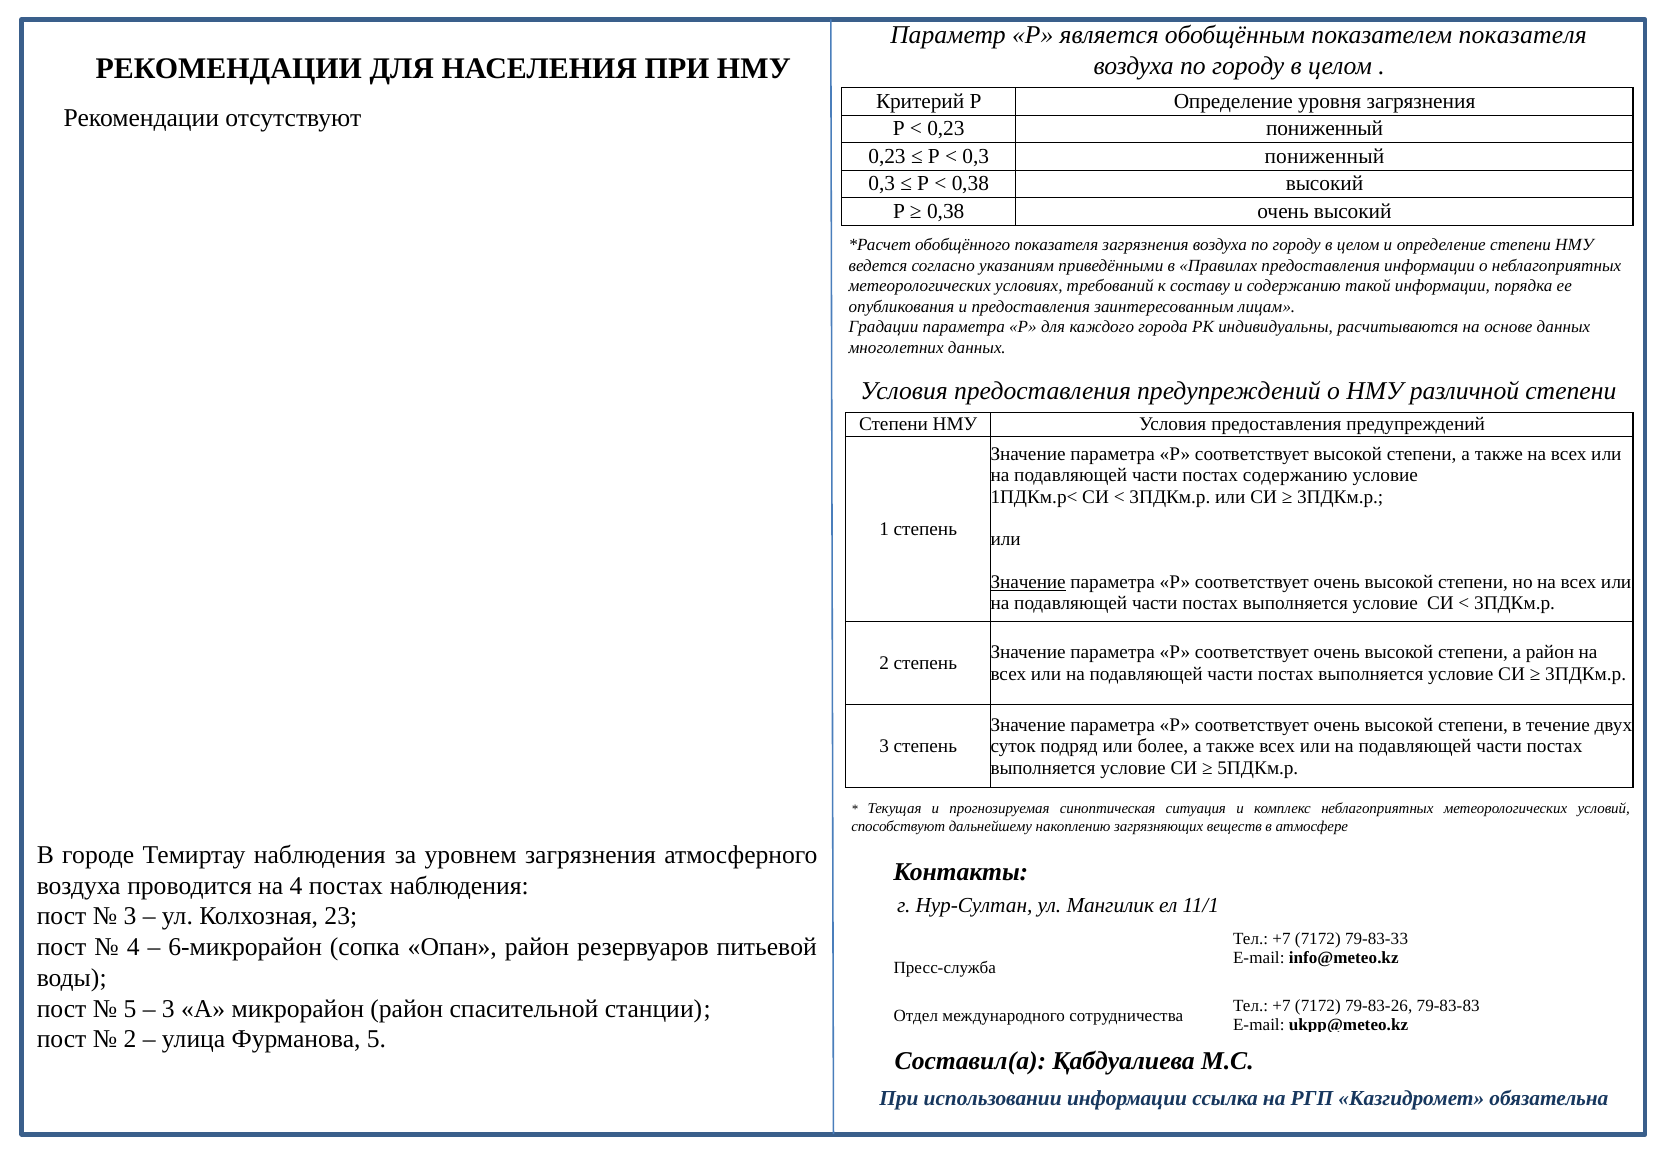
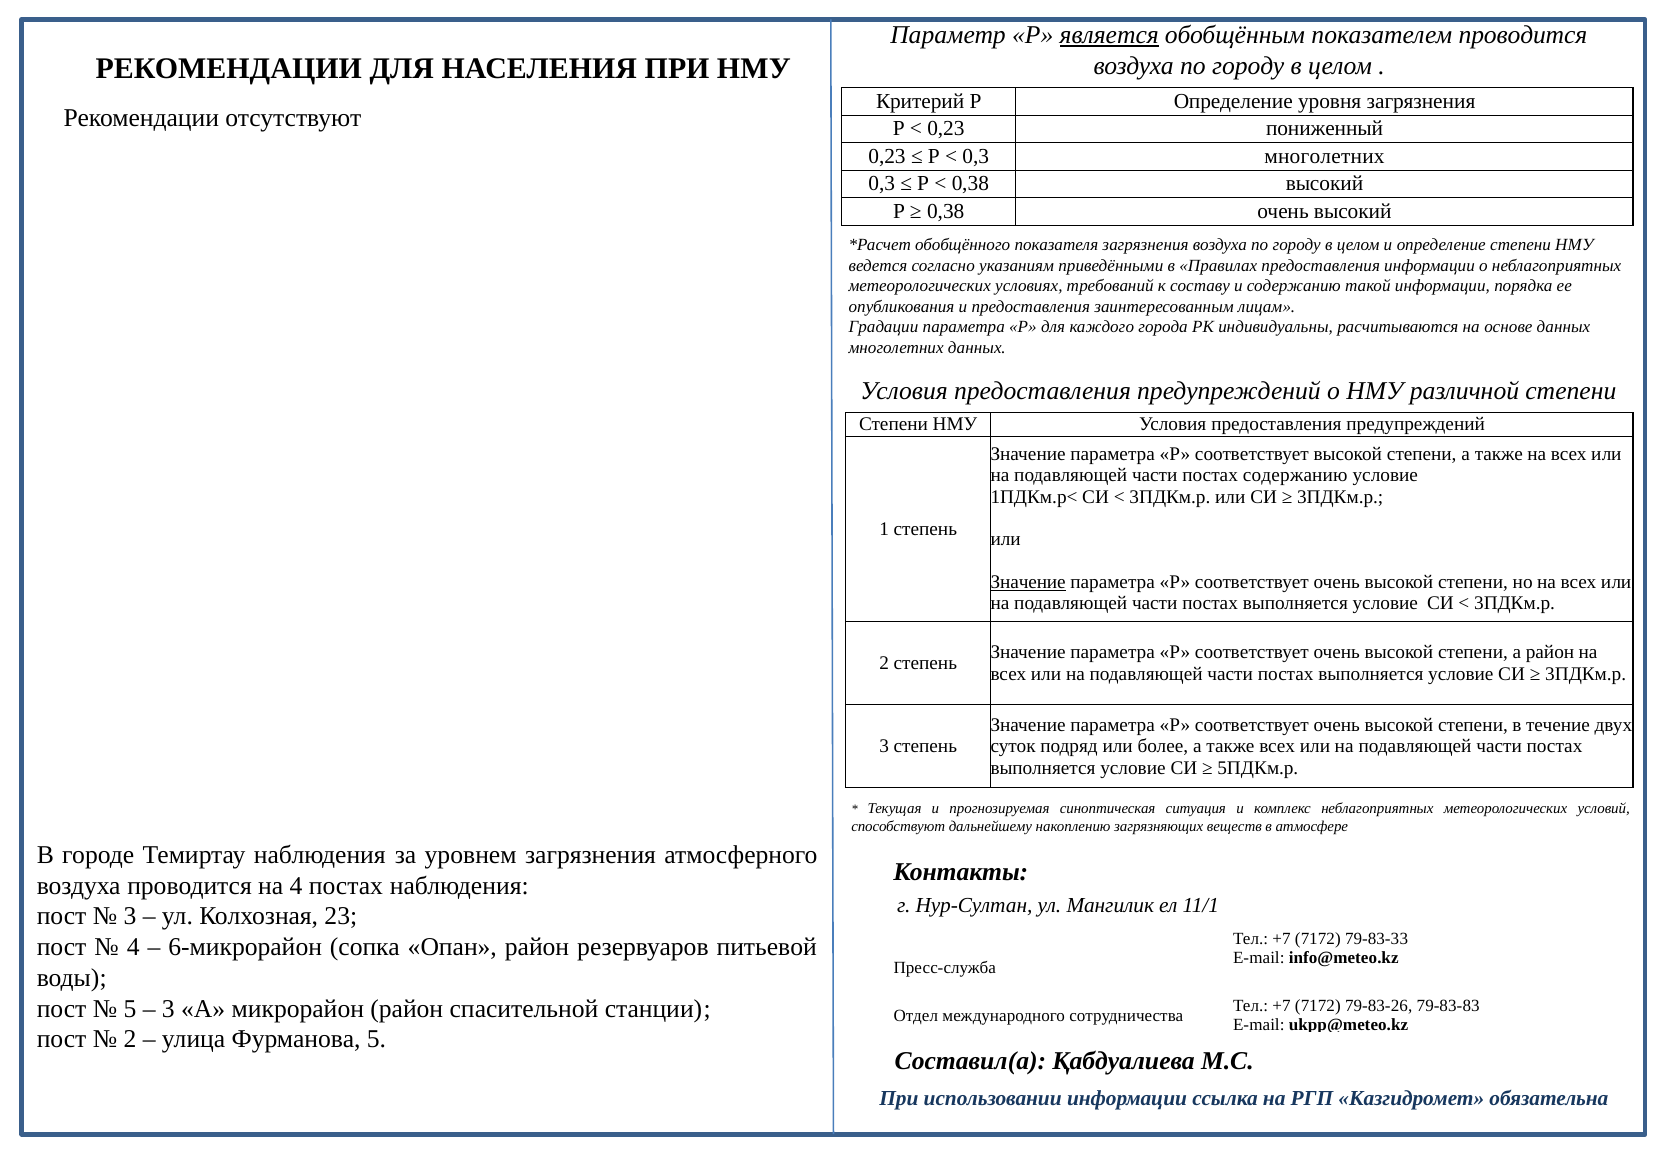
является underline: none -> present (1109, 35)
показателем показателя: показателя -> проводится (1523, 35)
0,3 пониженный: пониженный -> многолетних (1324, 156)
